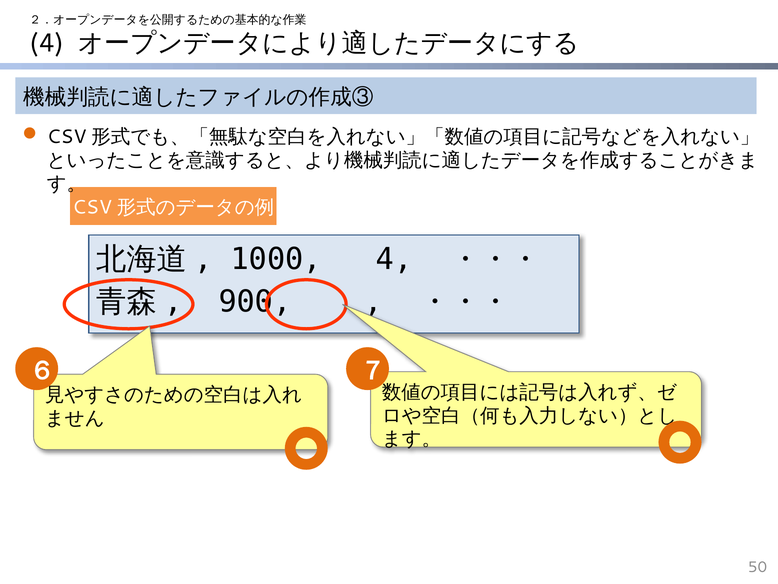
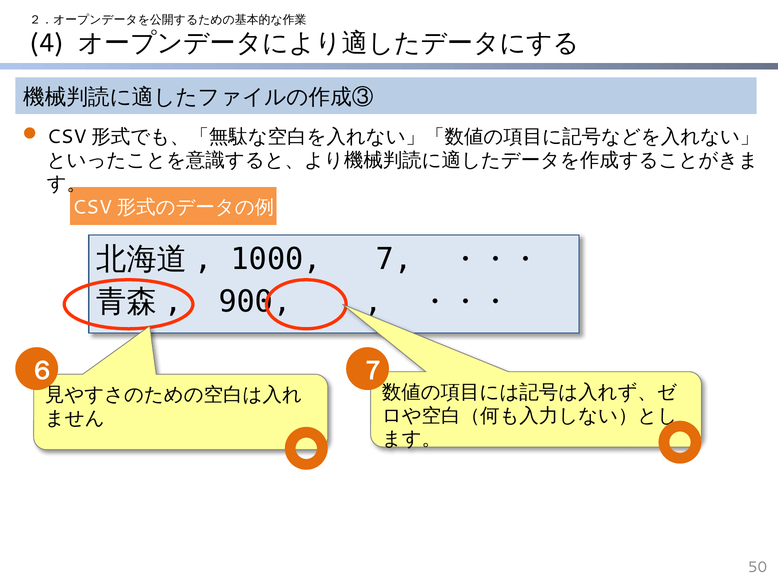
1000 4: 4 -> 7 (394, 259)
